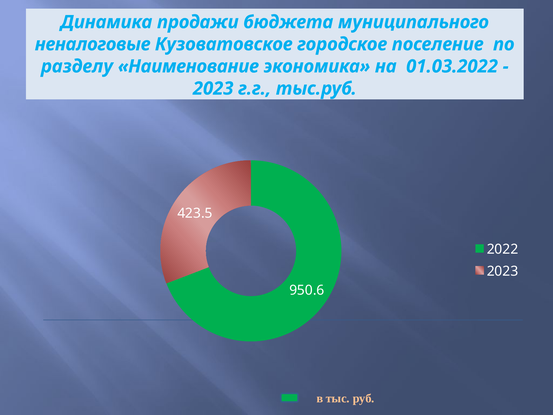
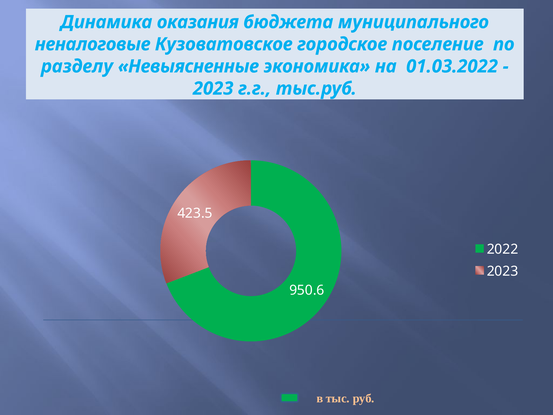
продажи: продажи -> оказания (198, 22)
Наименование: Наименование -> Невыясненные (188, 66)
